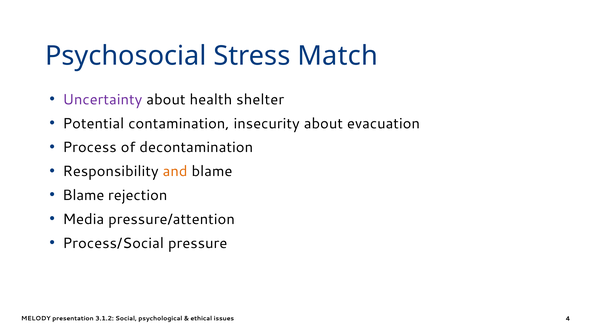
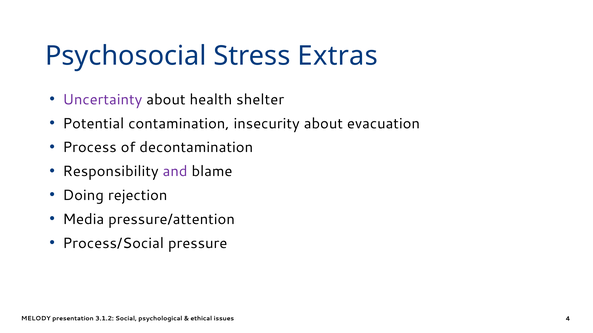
Match: Match -> Extras (338, 56)
and colour: orange -> purple (175, 172)
Blame: Blame -> Doing (83, 196)
